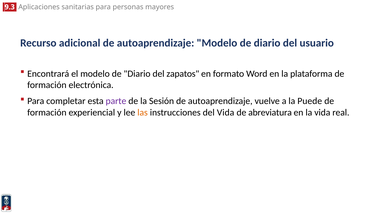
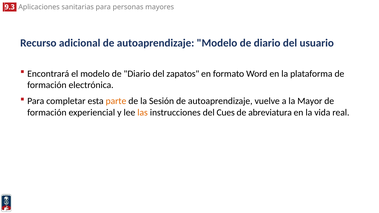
parte colour: purple -> orange (116, 101)
Puede: Puede -> Mayor (310, 101)
del Vida: Vida -> Cues (226, 113)
